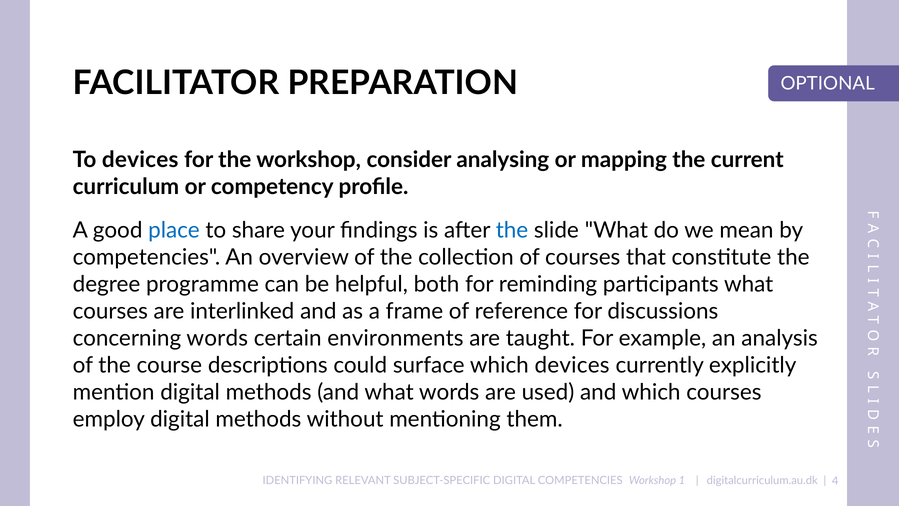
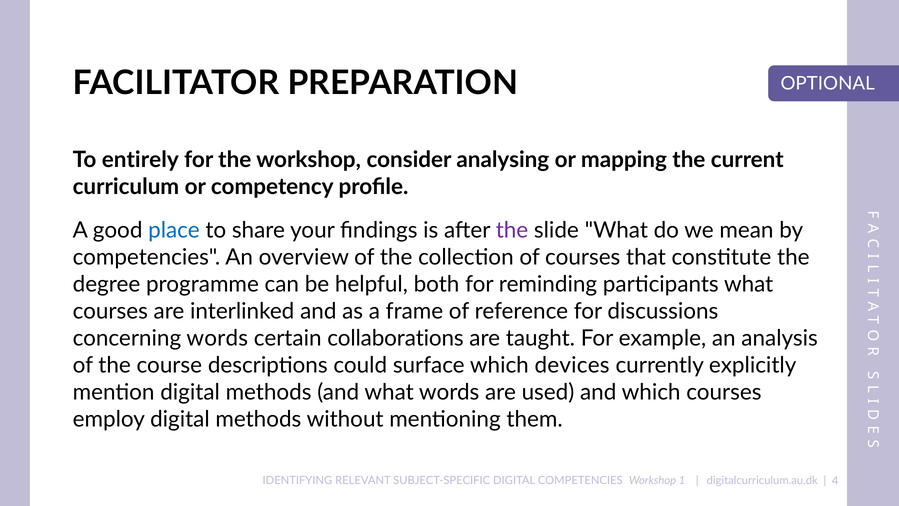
devices: devices -> entirely (140, 160)
the colour: blue -> purple (512, 230)
environments: environments -> collaborations (395, 338)
